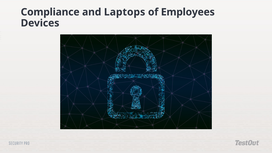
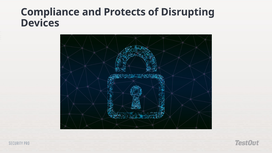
Laptops: Laptops -> Protects (125, 12)
Employees: Employees -> Disrupting (188, 12)
